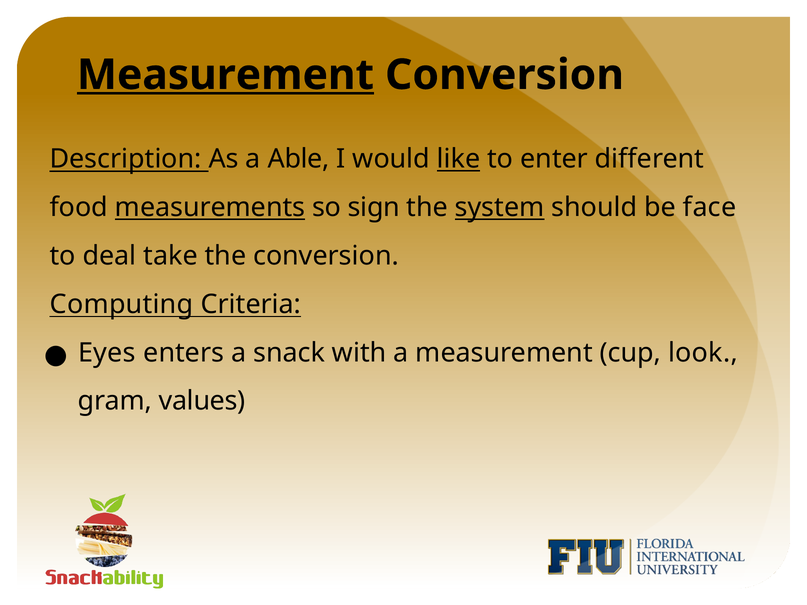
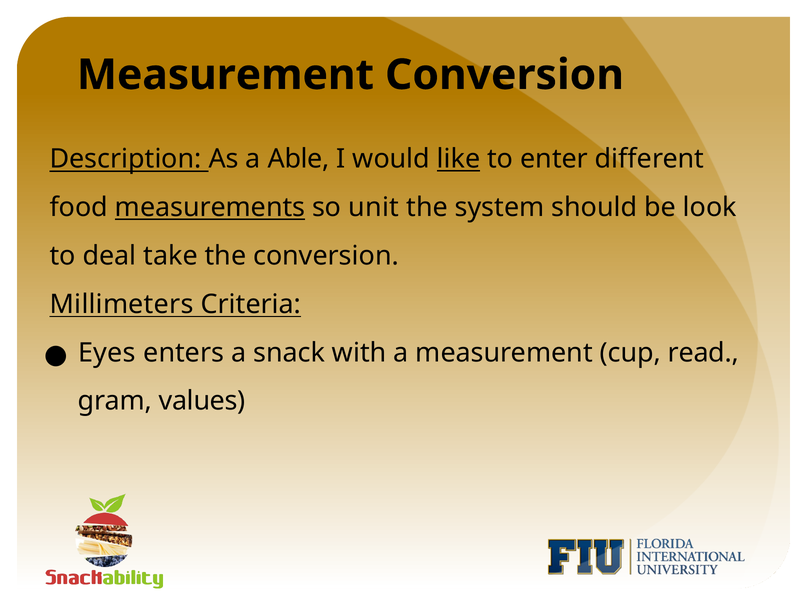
Measurement underline: present -> none (225, 75)
sign: sign -> unit (374, 208)
system underline: present -> none (500, 208)
face: face -> look (710, 208)
Computing: Computing -> Millimeters (122, 304)
look: look -> read (703, 353)
